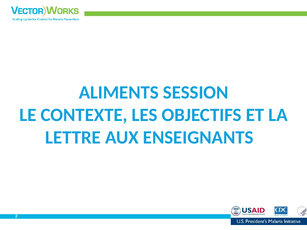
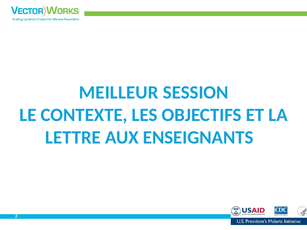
ALIMENTS: ALIMENTS -> MEILLEUR (119, 92)
